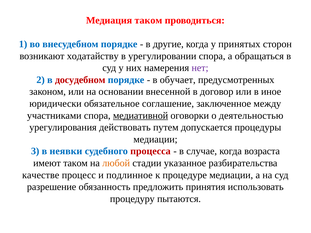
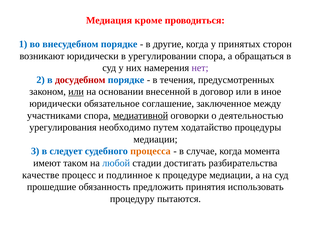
Медиация таком: таком -> кроме (148, 20)
возникают ходатайству: ходатайству -> юридически (93, 56)
обучает: обучает -> течения (178, 80)
или underline: none -> present (76, 92)
действовать: действовать -> необходимо (125, 128)
допускается: допускается -> ходатайство (207, 128)
неявки: неявки -> следует (66, 151)
процесса colour: red -> orange (150, 151)
возраста: возраста -> момента (262, 151)
любой colour: orange -> blue (116, 163)
указанное: указанное -> достигать (185, 163)
разрешение: разрешение -> прошедшие (52, 187)
